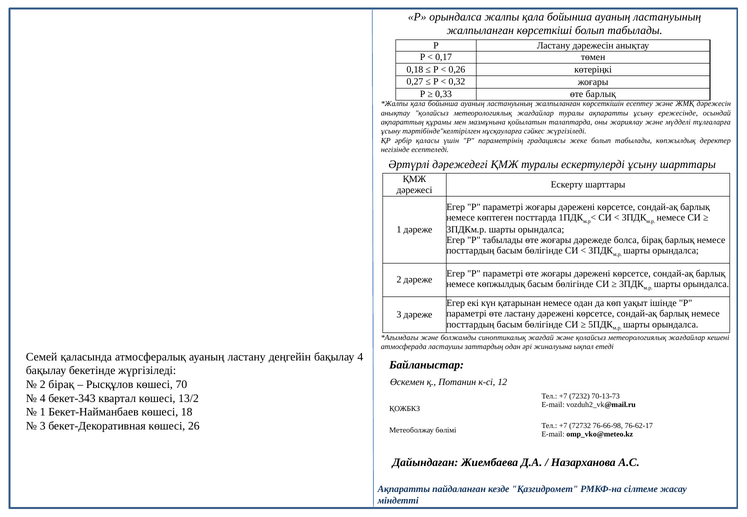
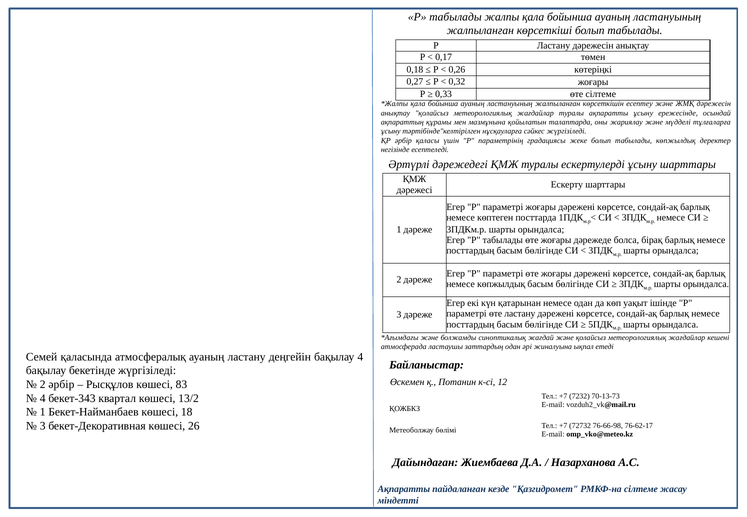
Р орындалса: орындалса -> табылады (455, 17)
өте барлық: барлық -> сілтеме (601, 94)
2 бірақ: бірақ -> әрбір (61, 385)
70: 70 -> 83 (181, 385)
